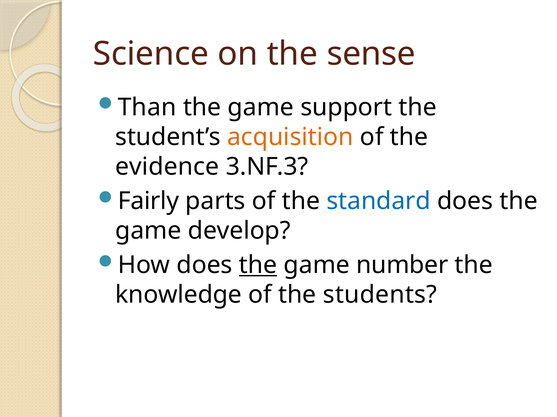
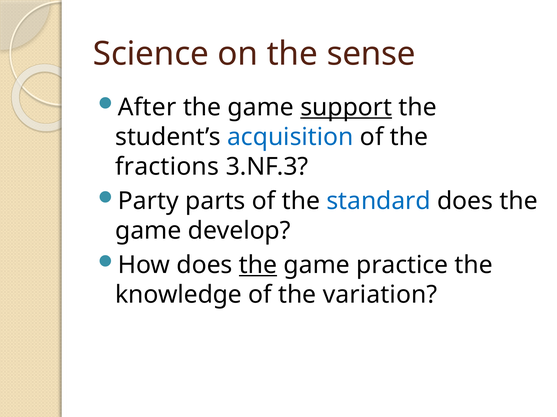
Than: Than -> After (147, 108)
support underline: none -> present (346, 108)
acquisition colour: orange -> blue (290, 137)
evidence: evidence -> fractions (167, 167)
Fairly: Fairly -> Party (148, 201)
number: number -> practice (402, 266)
students: students -> variation (380, 295)
